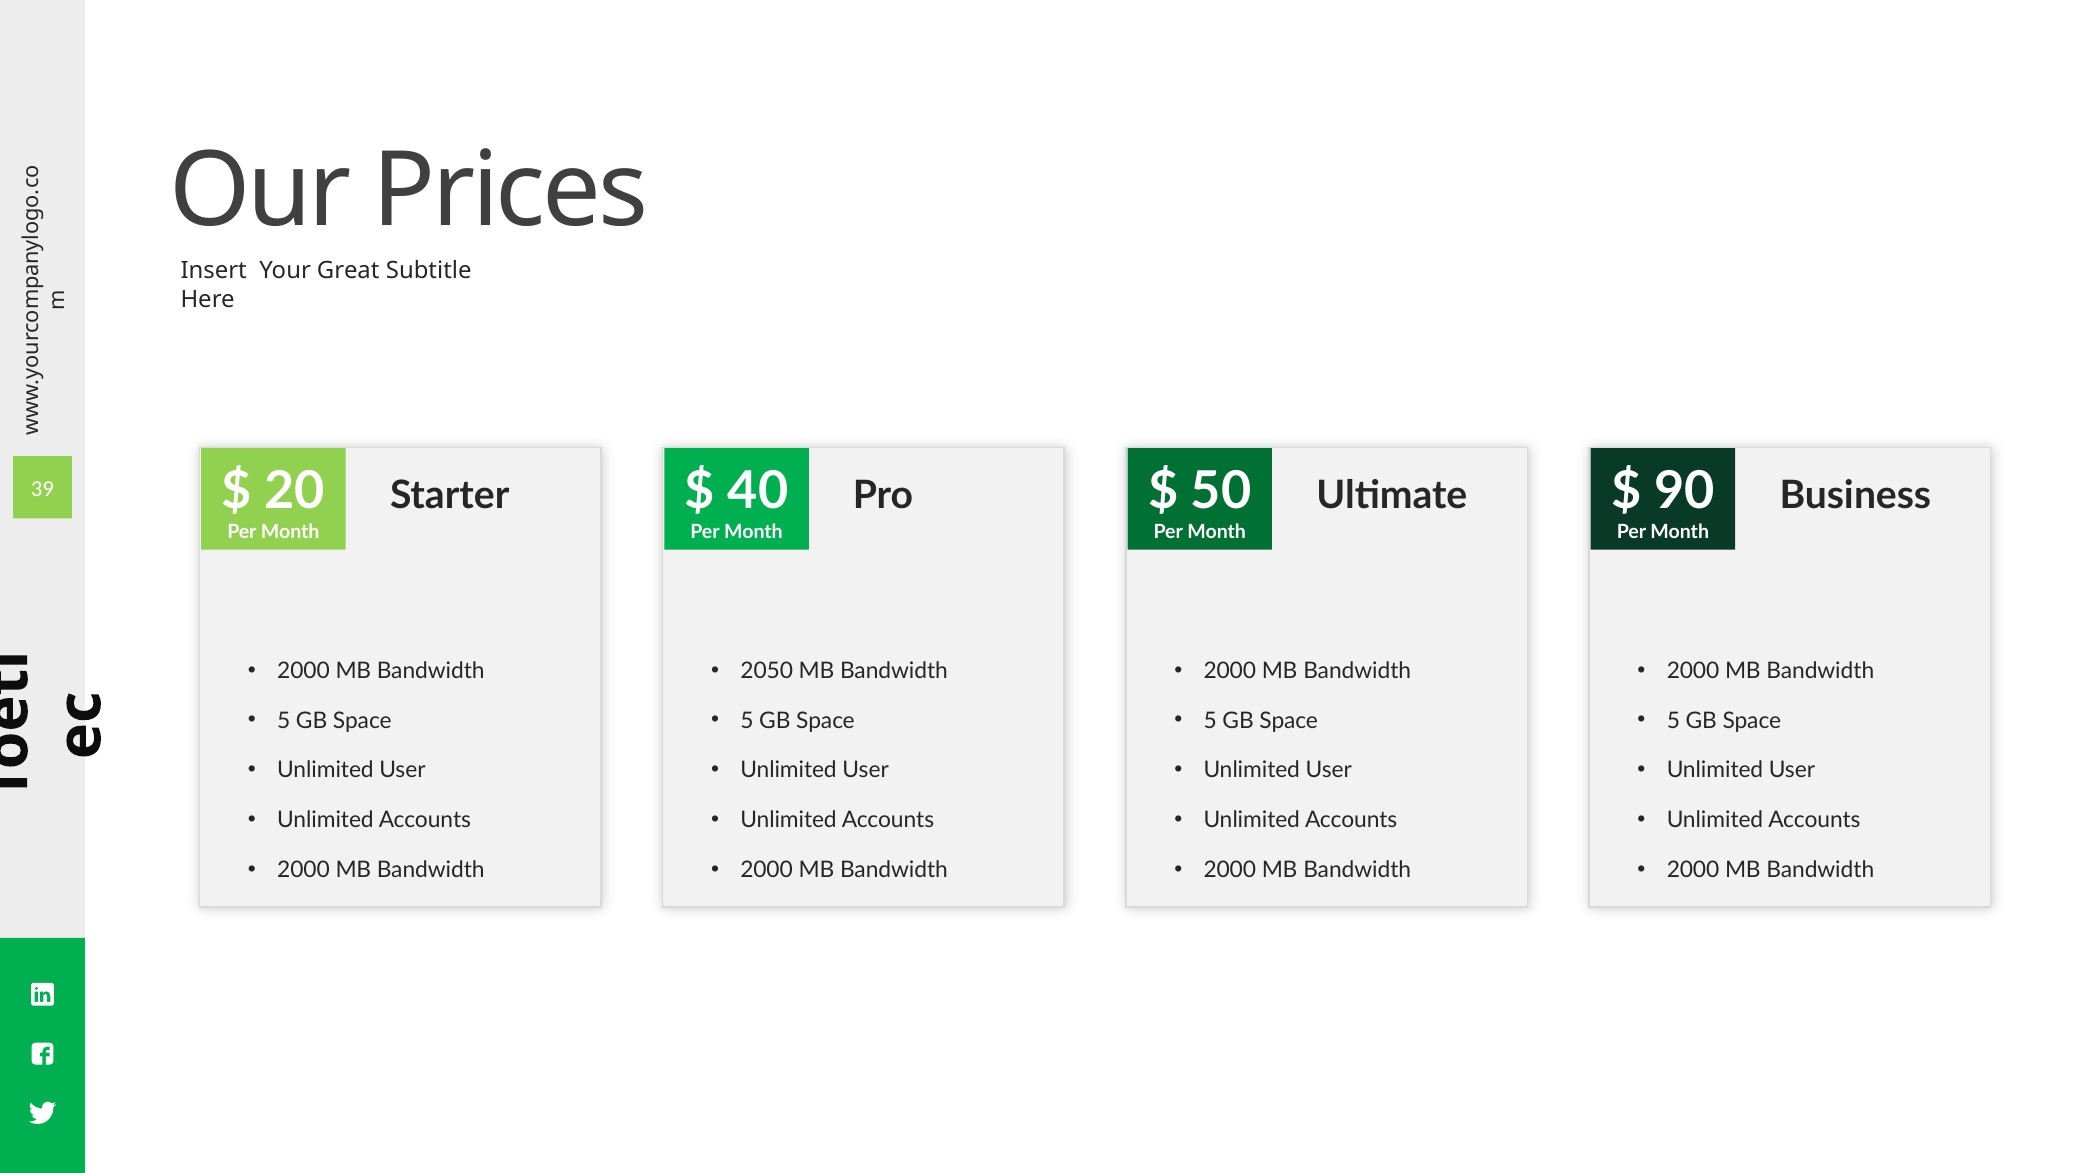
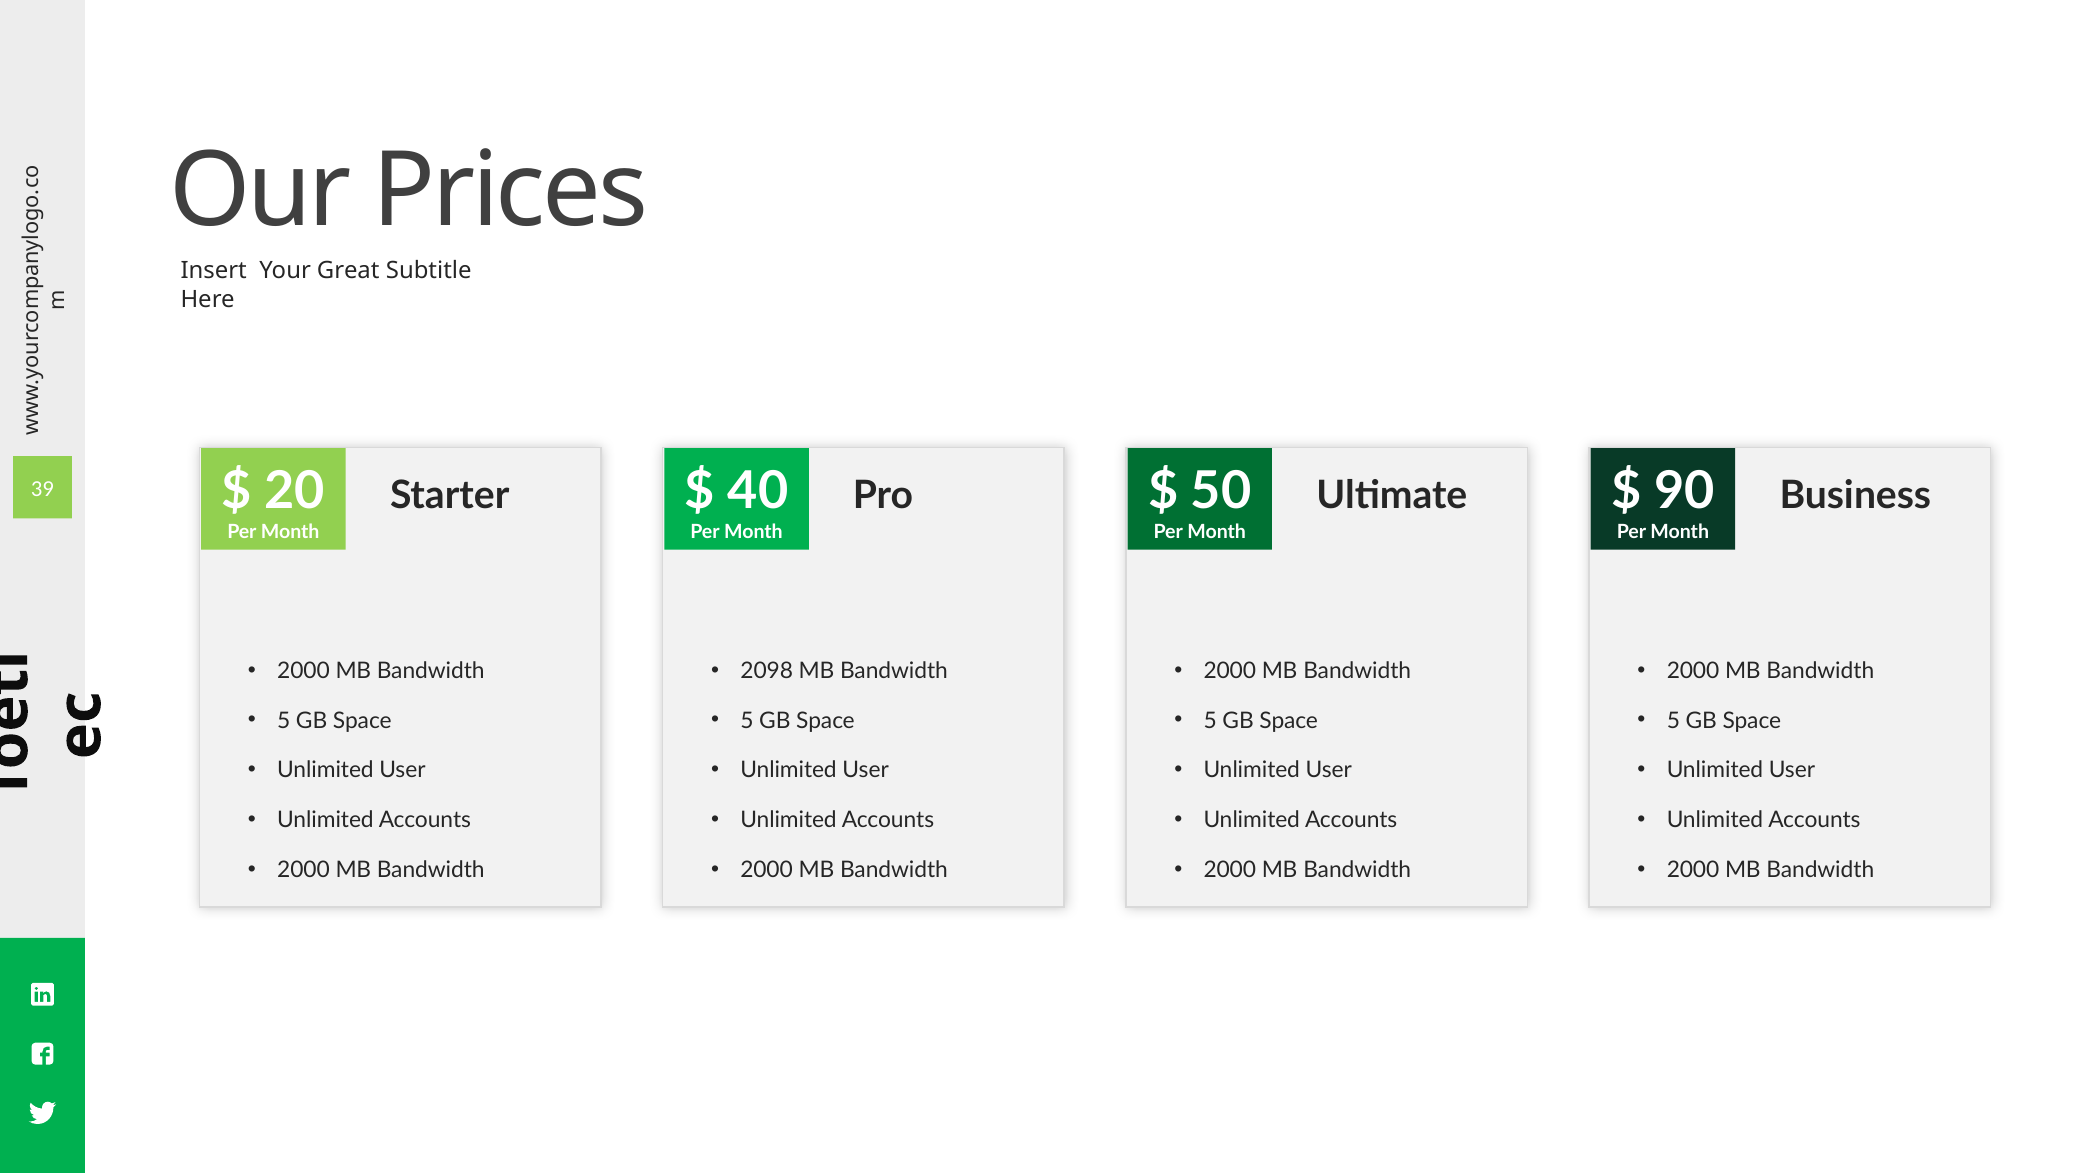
2050: 2050 -> 2098 (767, 671)
